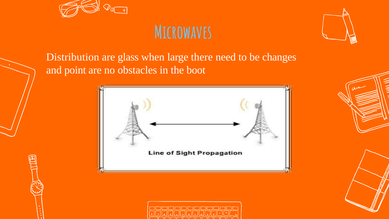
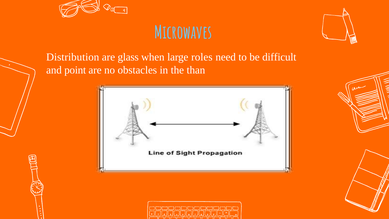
there: there -> roles (202, 57)
changes: changes -> difficult (279, 57)
boot: boot -> than (196, 70)
